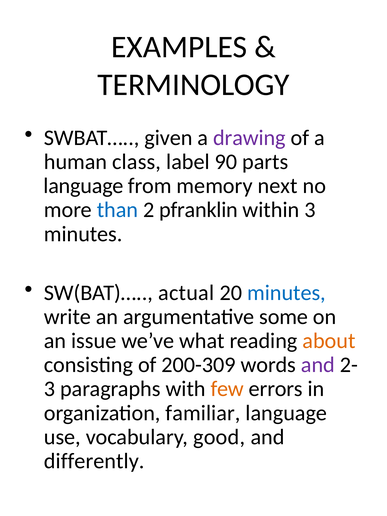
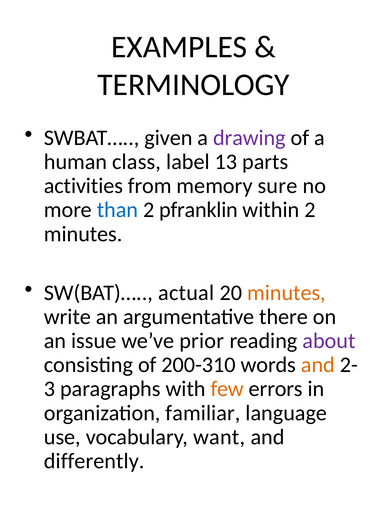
90: 90 -> 13 (226, 162)
language: language -> activities (83, 186)
next: next -> sure (277, 186)
within 3: 3 -> 2 (310, 210)
minutes colour: blue -> orange (286, 293)
some: some -> there (284, 317)
what: what -> prior (202, 341)
about colour: orange -> purple (329, 341)
200-309: 200-309 -> 200-310 (199, 365)
and colour: purple -> orange (318, 365)
good: good -> want (219, 437)
